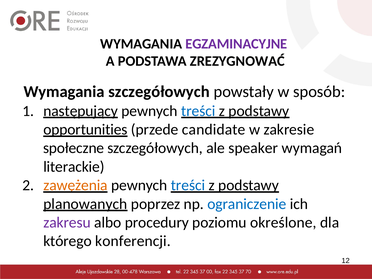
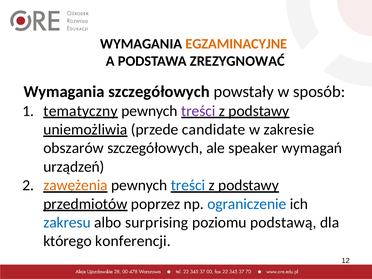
EGZAMINACYJNE colour: purple -> orange (236, 44)
następujący: następujący -> tematyczny (80, 111)
treści colour: blue -> purple (198, 111)
opportunities: opportunities -> uniemożliwia (85, 130)
społeczne: społeczne -> obszarów (74, 148)
literackie: literackie -> urządzeń (74, 167)
planowanych: planowanych -> przedmiotów (85, 204)
zakresu colour: purple -> blue (67, 223)
procedury: procedury -> surprising (157, 223)
określone: określone -> podstawą (283, 223)
